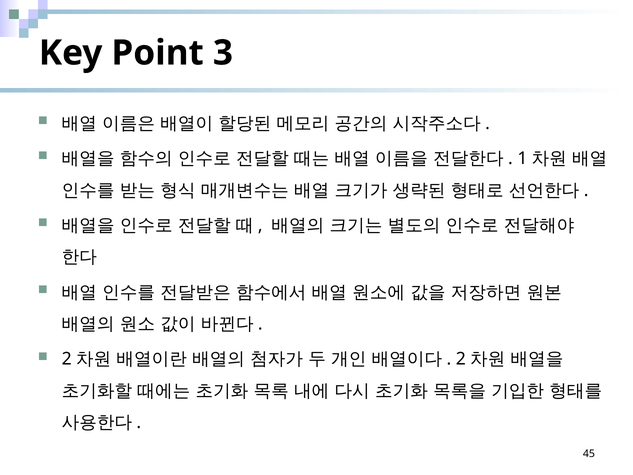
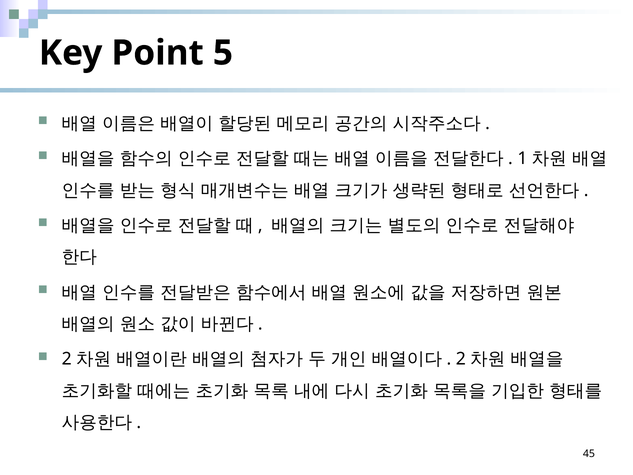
3: 3 -> 5 (223, 53)
